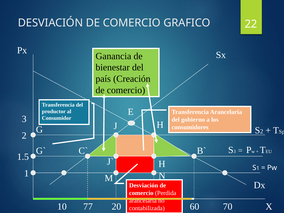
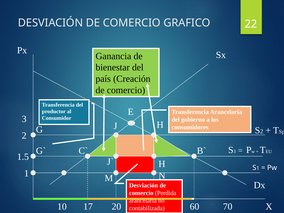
77: 77 -> 17 (88, 207)
